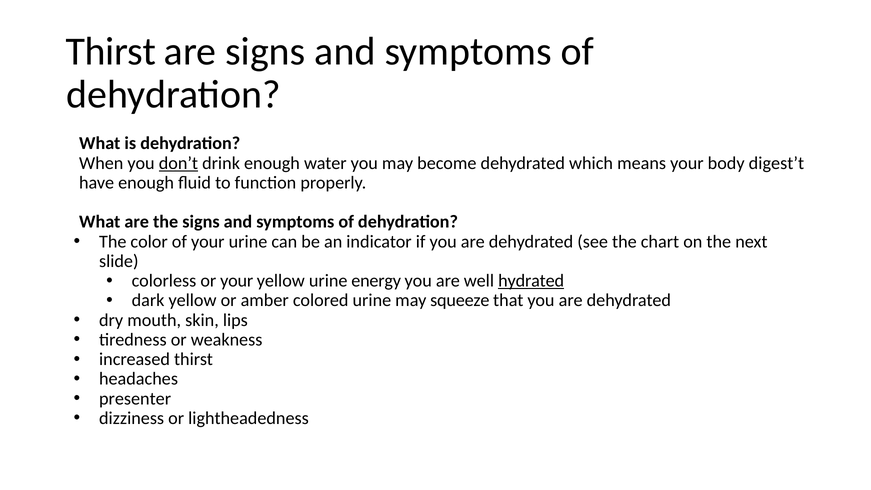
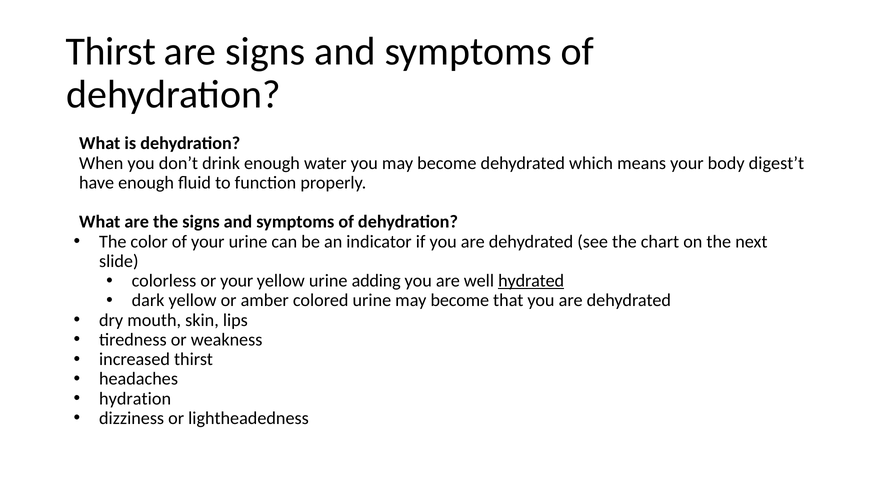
don’t underline: present -> none (178, 163)
energy: energy -> adding (376, 281)
urine may squeeze: squeeze -> become (460, 300)
presenter: presenter -> hydration (135, 399)
